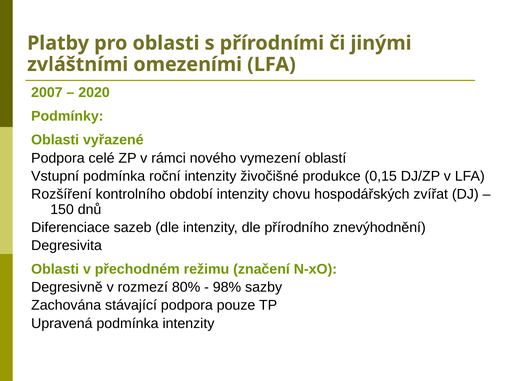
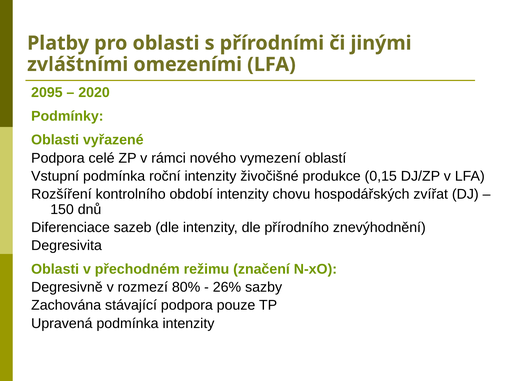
2007: 2007 -> 2095 (47, 93)
98%: 98% -> 26% (227, 288)
